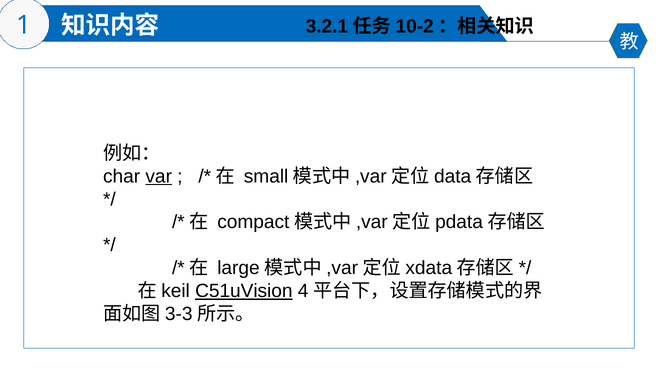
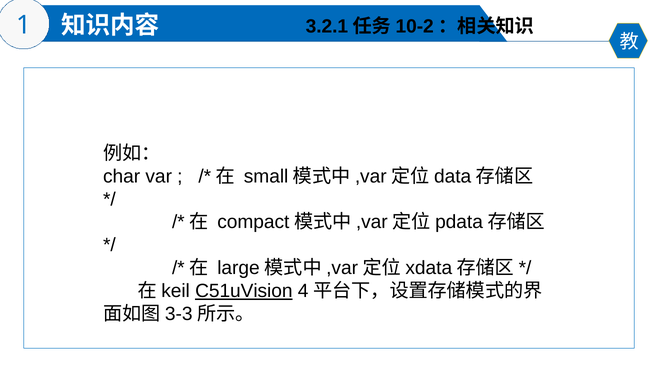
var underline: present -> none (159, 176)
